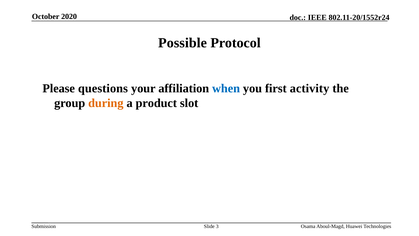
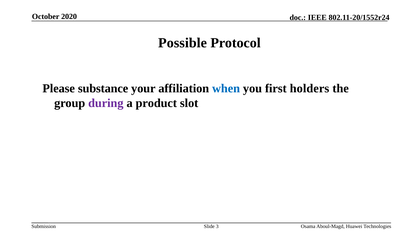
questions: questions -> substance (103, 88)
activity: activity -> holders (310, 88)
during colour: orange -> purple (106, 103)
